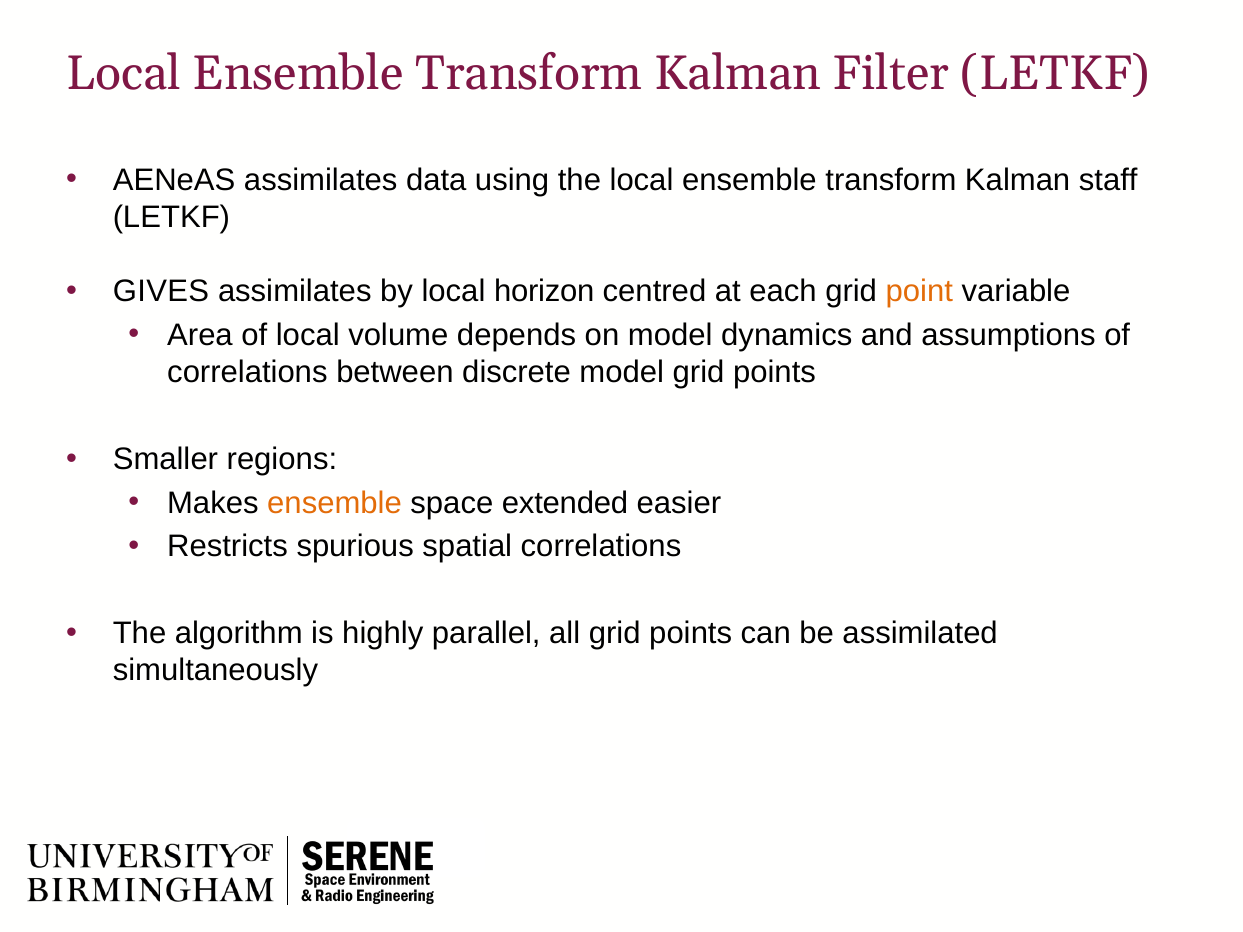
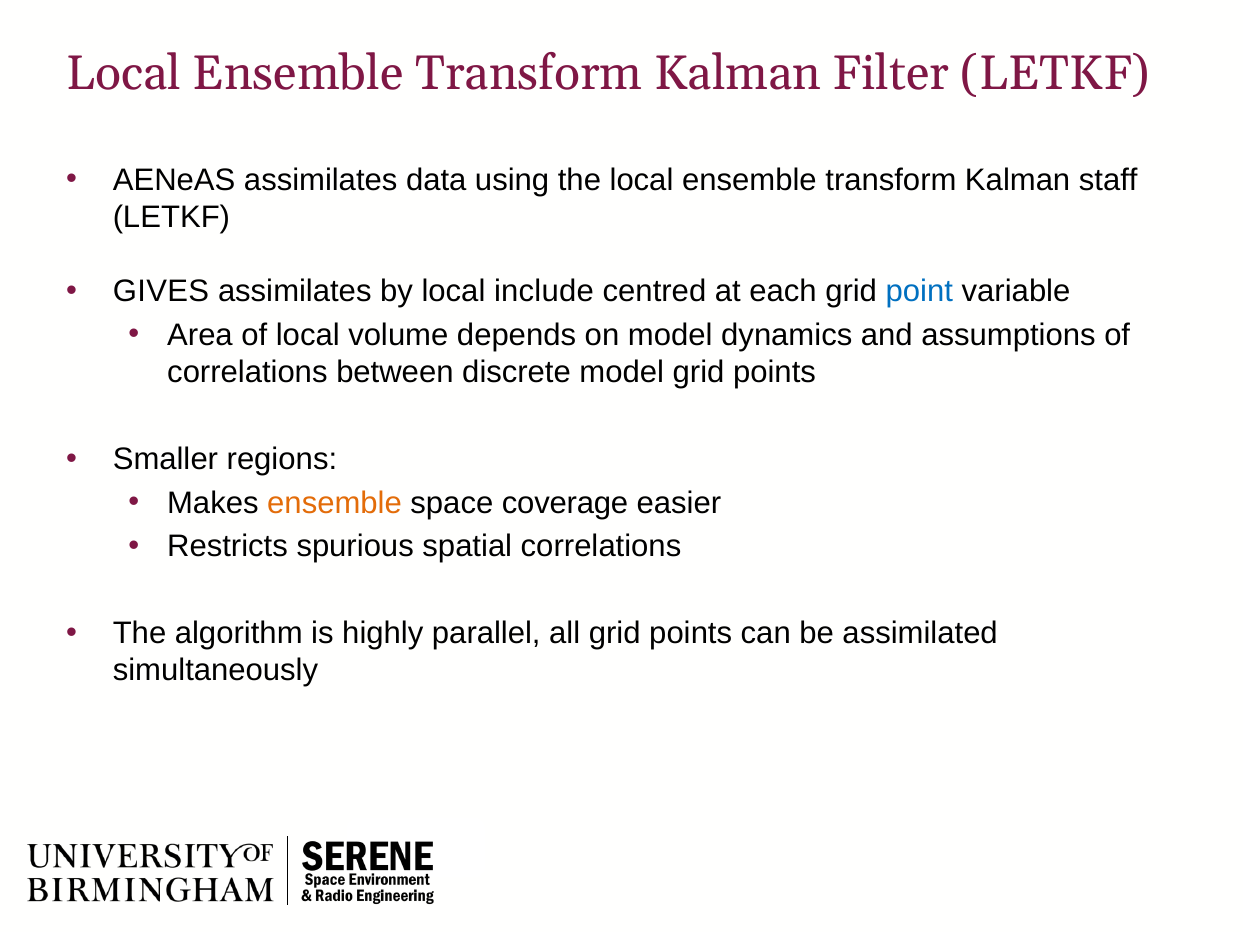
horizon: horizon -> include (544, 292)
point colour: orange -> blue (919, 292)
extended: extended -> coverage (565, 503)
